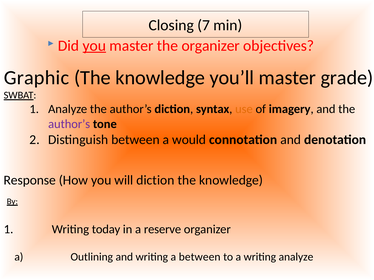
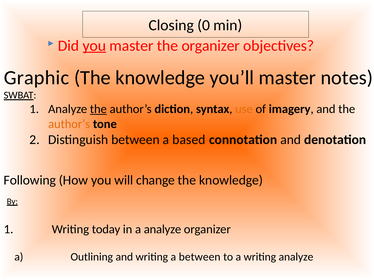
7: 7 -> 0 (204, 25)
grade: grade -> notes (347, 78)
the underline: none -> present (98, 109)
author’s colour: purple -> orange (69, 124)
would: would -> based (189, 140)
Response: Response -> Following (30, 180)
will diction: diction -> change (156, 180)
a reserve: reserve -> analyze (163, 230)
